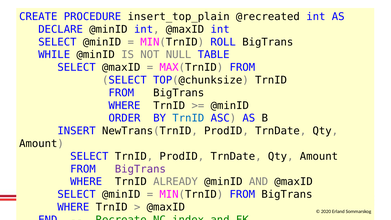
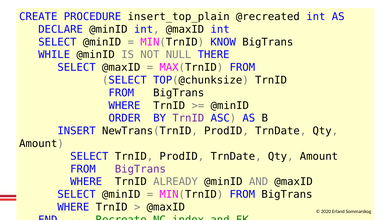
ROLL: ROLL -> KNOW (223, 42)
TABLE: TABLE -> THERE (214, 55)
TrnID colour: blue -> purple (188, 118)
